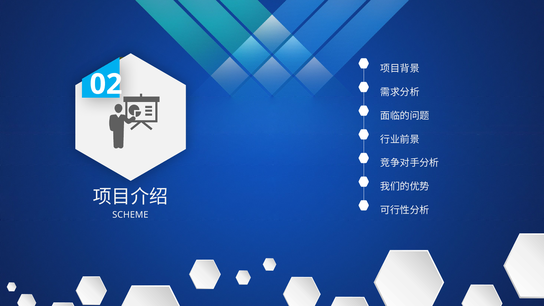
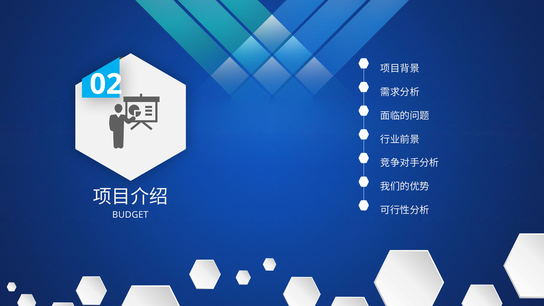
SCHEME: SCHEME -> BUDGET (130, 215)
